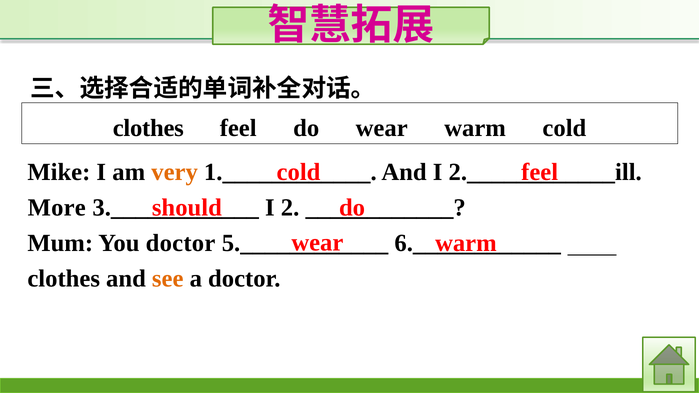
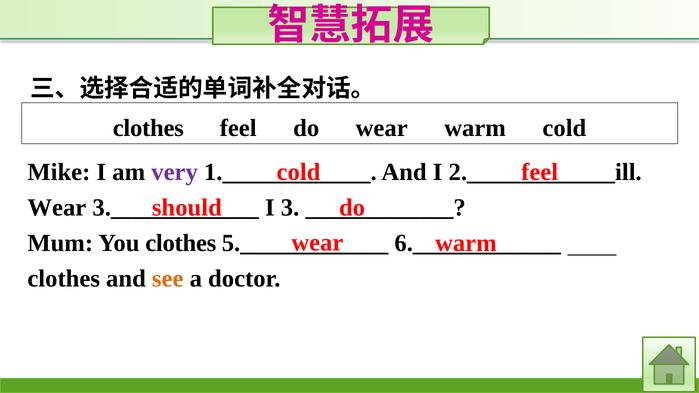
very colour: orange -> purple (175, 172)
More: More -> Wear (57, 208)
2: 2 -> 3 (290, 208)
You doctor: doctor -> clothes (181, 243)
